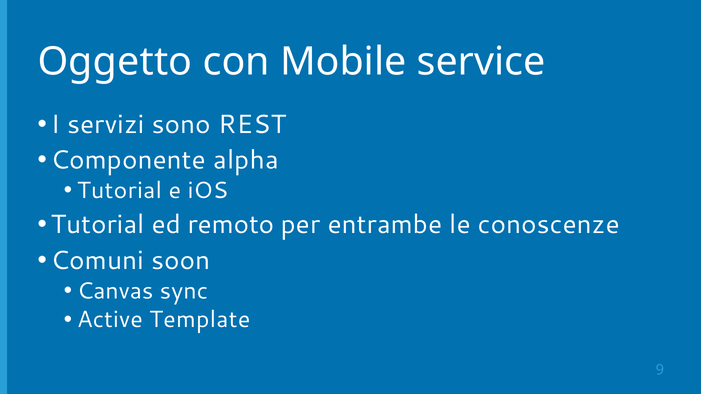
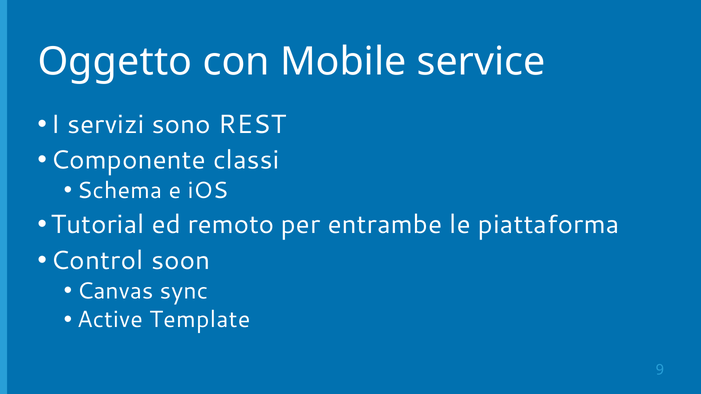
alpha: alpha -> classi (246, 160)
Tutorial: Tutorial -> Schema (120, 191)
conoscenze: conoscenze -> piattaforma (549, 225)
Comuni: Comuni -> Control (97, 261)
